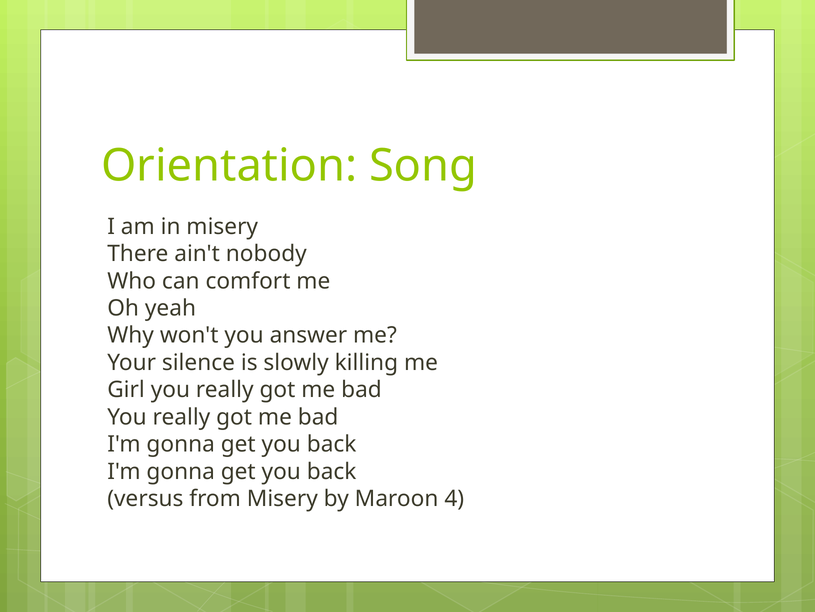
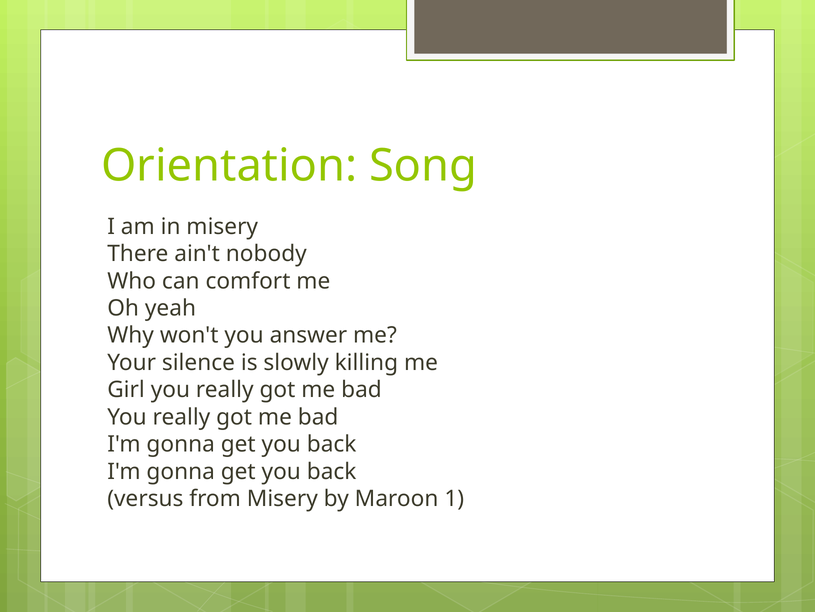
4: 4 -> 1 (454, 498)
